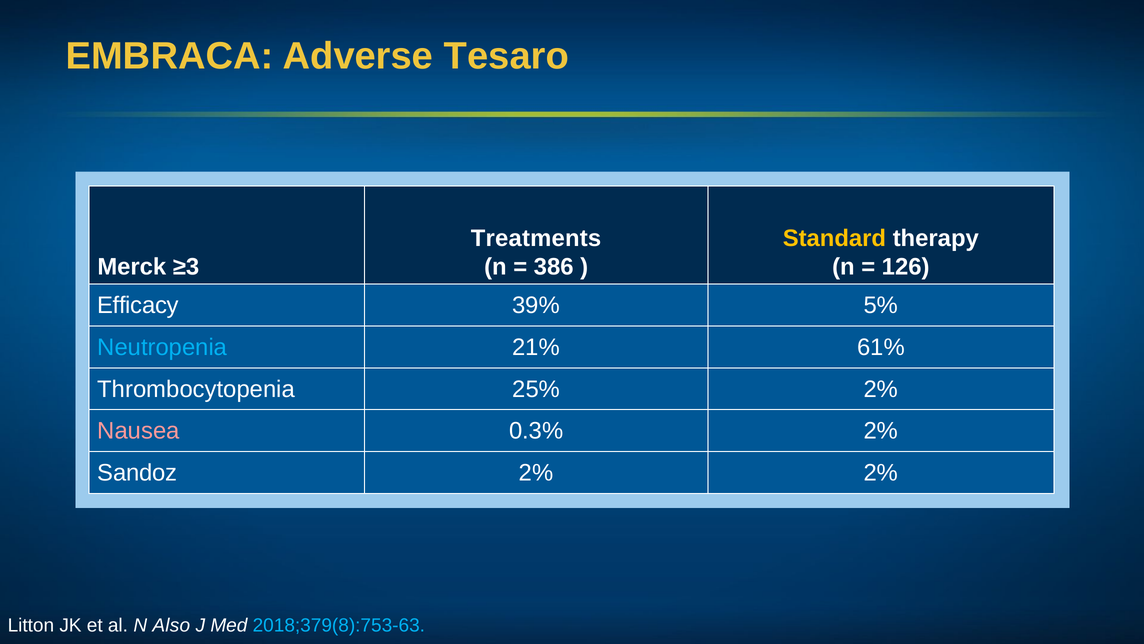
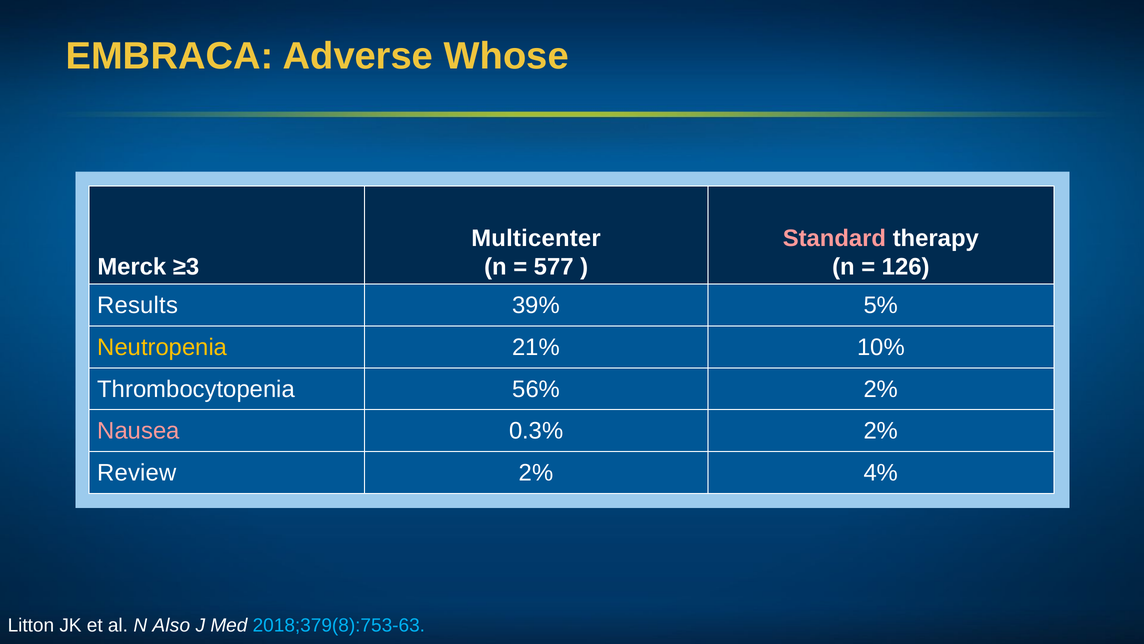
Tesaro: Tesaro -> Whose (506, 56)
Treatments: Treatments -> Multicenter (536, 238)
Standard colour: yellow -> pink (834, 238)
386: 386 -> 577 (554, 267)
Efficacy: Efficacy -> Results (138, 305)
Neutropenia colour: light blue -> yellow (162, 347)
61%: 61% -> 10% (881, 347)
25%: 25% -> 56% (536, 389)
Sandoz: Sandoz -> Review (137, 473)
2% 2%: 2% -> 4% (881, 473)
